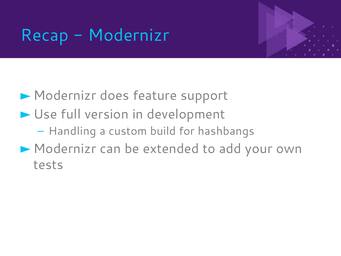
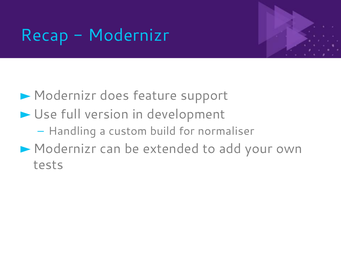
hashbangs: hashbangs -> normaliser (226, 131)
